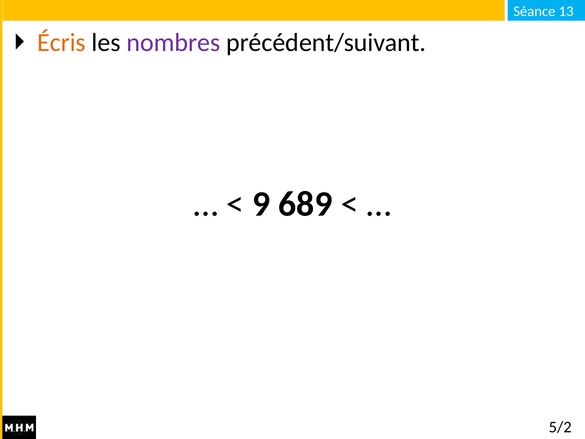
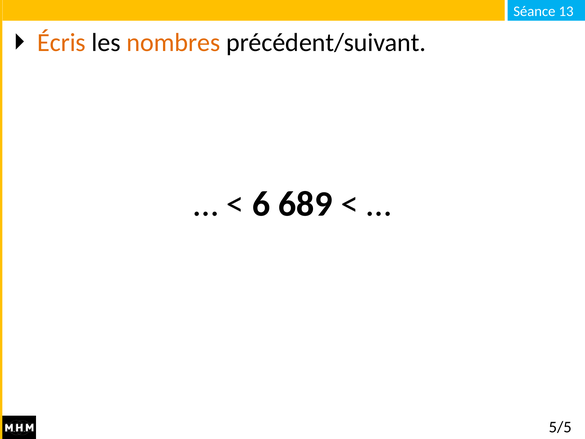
nombres colour: purple -> orange (173, 43)
9: 9 -> 6 (261, 204)
5/2: 5/2 -> 5/5 (560, 427)
